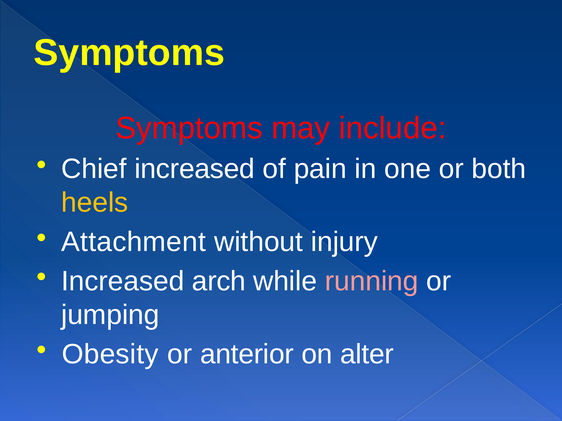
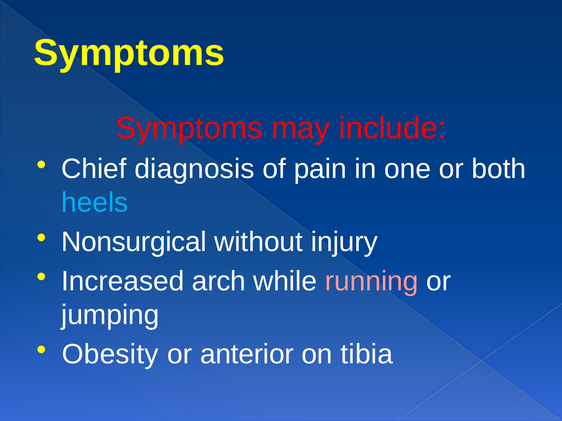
Chief increased: increased -> diagnosis (195, 169)
heels colour: yellow -> light blue (95, 203)
Attachment: Attachment -> Nonsurgical (134, 242)
alter: alter -> tibia (367, 355)
